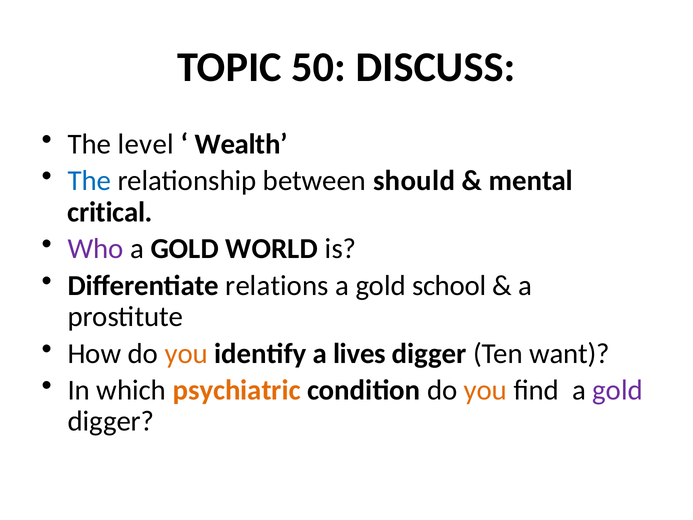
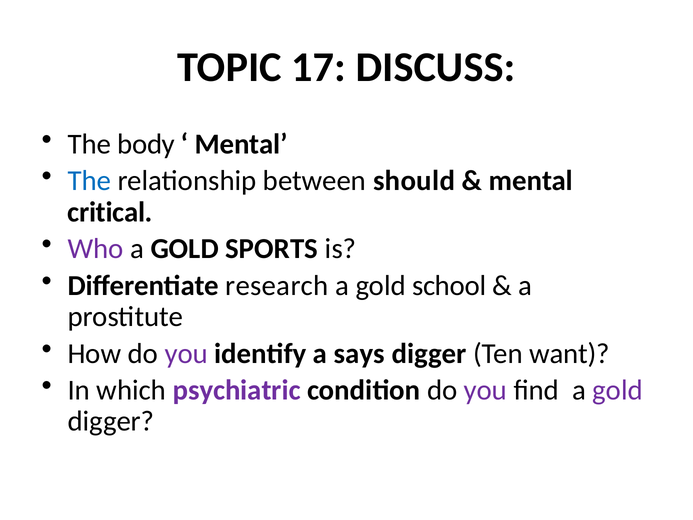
50: 50 -> 17 (319, 67)
level: level -> body (146, 144)
Wealth: Wealth -> Mental (241, 144)
WORLD: WORLD -> SPORTS (272, 249)
relations: relations -> research (277, 285)
you colour: orange -> purple (186, 353)
lives: lives -> says (359, 353)
psychiatric colour: orange -> purple (237, 390)
you colour: orange -> purple (486, 390)
